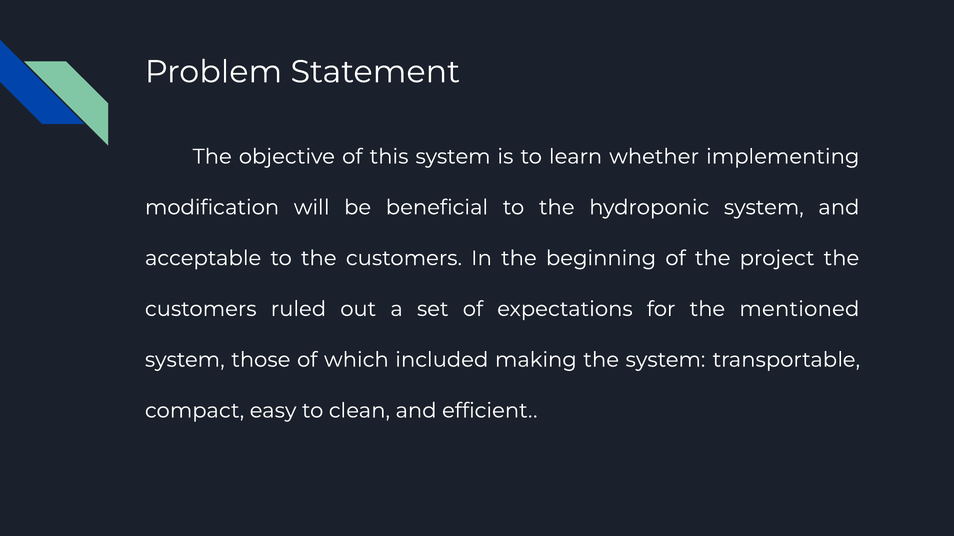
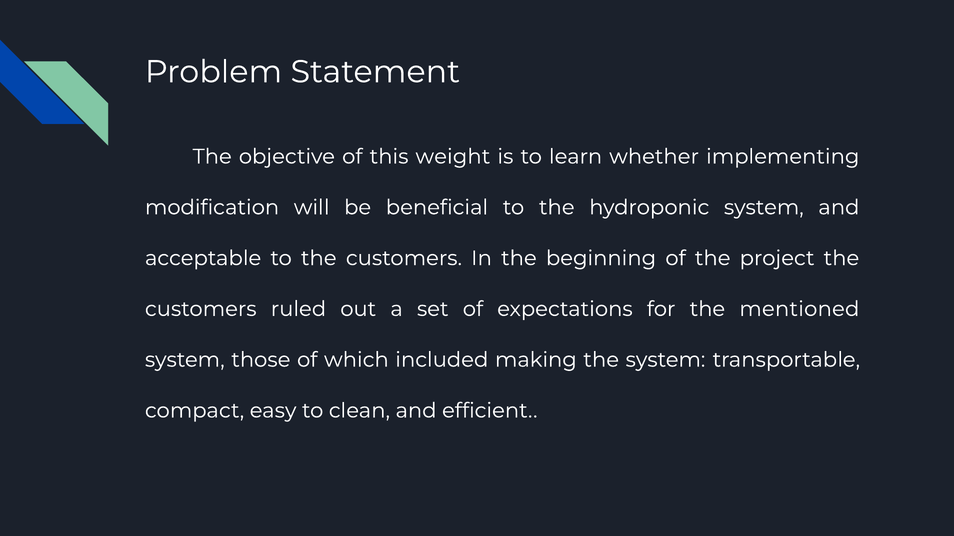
this system: system -> weight (453, 157)
